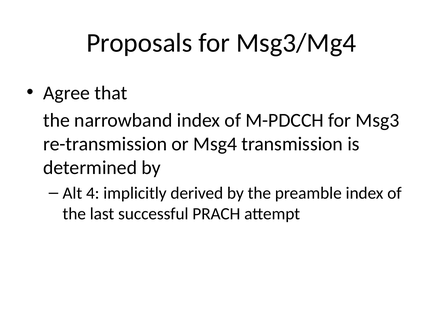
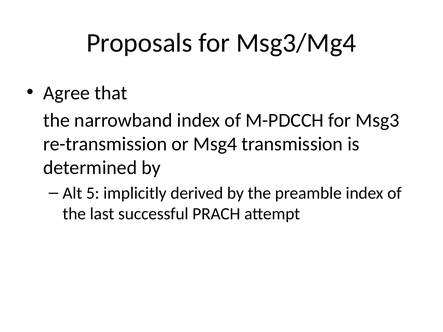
4: 4 -> 5 (93, 193)
